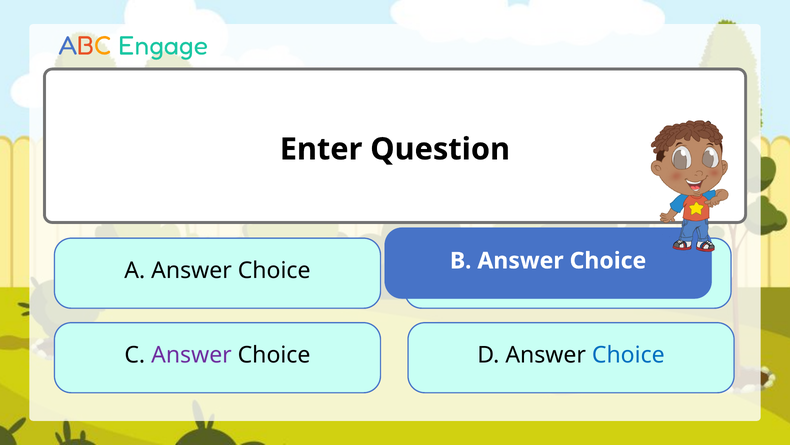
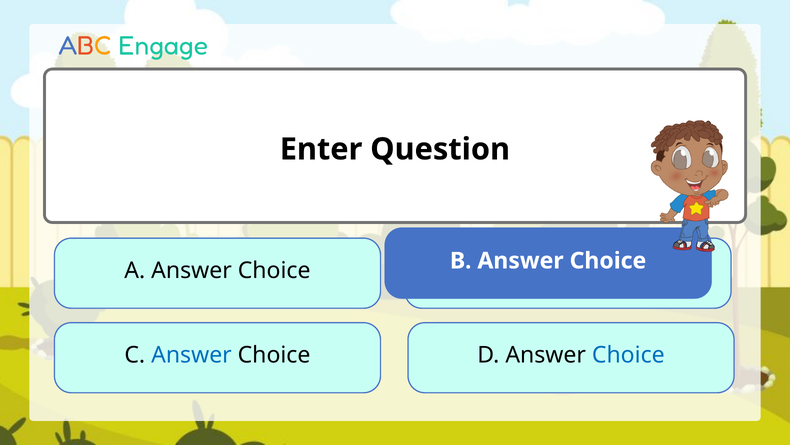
Answer colour: purple -> blue (191, 355)
